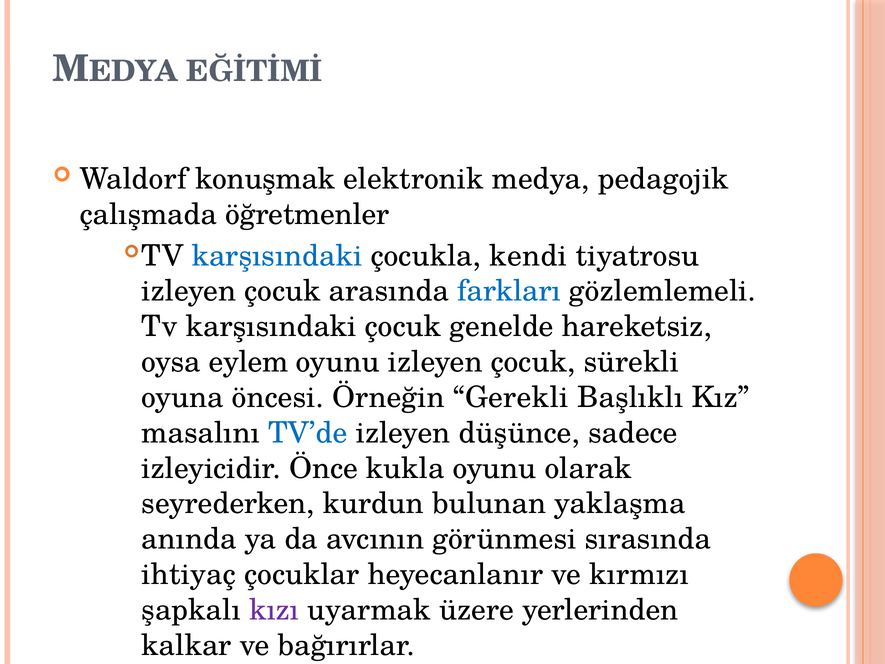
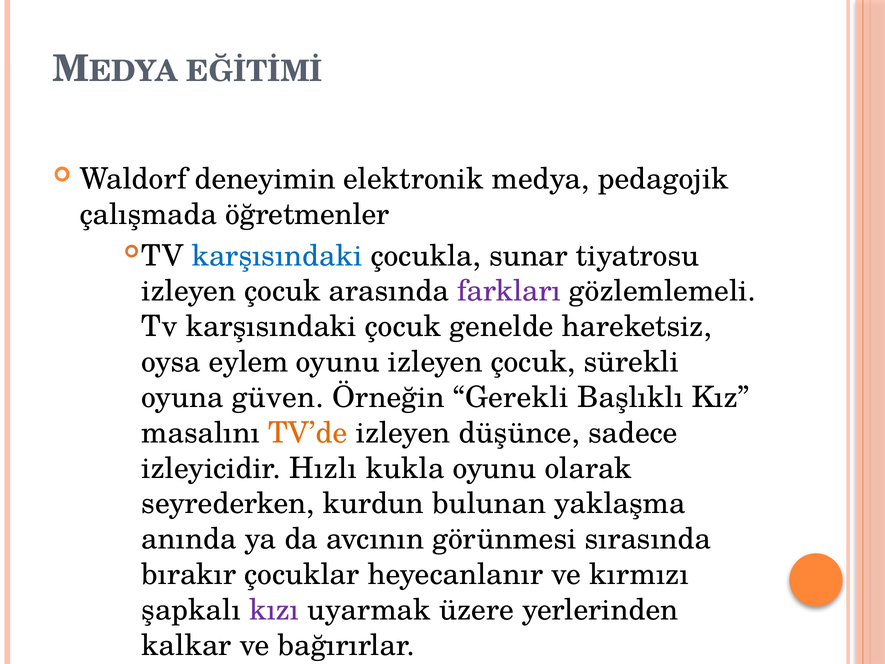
konuşmak: konuşmak -> deneyimin (265, 179)
kendi: kendi -> sunar (528, 256)
farkları colour: blue -> purple (509, 291)
öncesi: öncesi -> güven (278, 397)
TV’de colour: blue -> orange (308, 433)
Önce: Önce -> Hızlı (323, 468)
ihtiyaç: ihtiyaç -> bırakır (189, 574)
